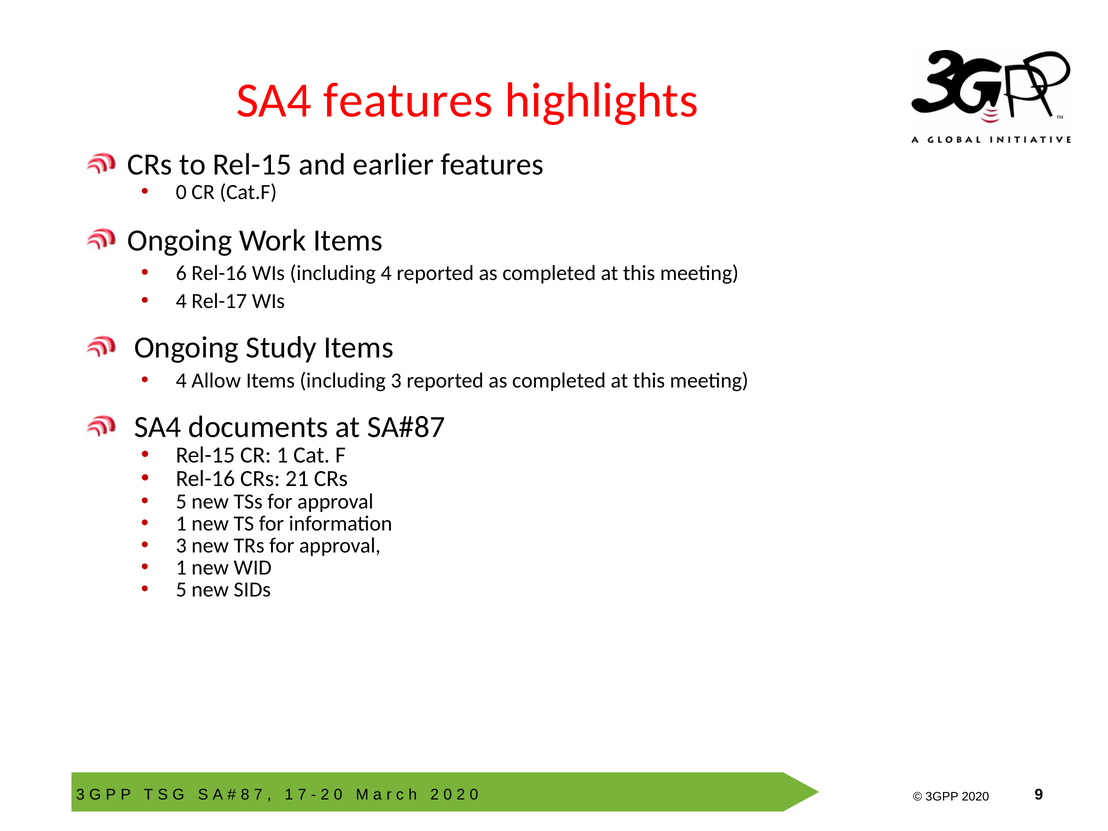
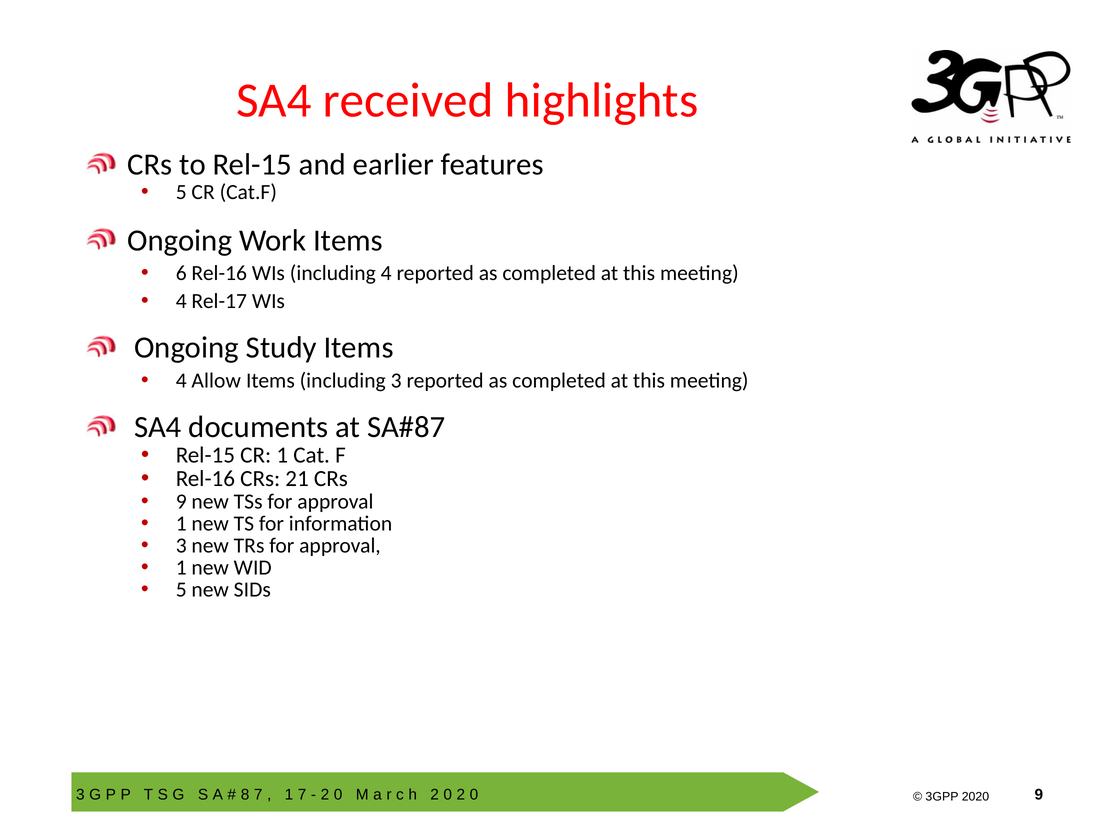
SA4 features: features -> received (408, 100)
0: 0 -> 5 (181, 192)
5: 5 -> 9 (181, 502)
